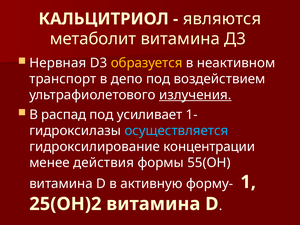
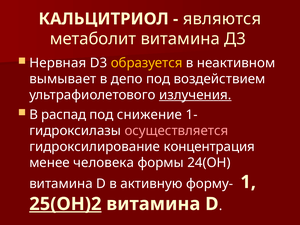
транспорт: транспорт -> вымывает (63, 79)
усиливает: усиливает -> снижение (149, 115)
осуществляется colour: light blue -> pink (176, 131)
концентрации: концентрации -> концентрация (209, 147)
действия: действия -> человека (104, 163)
55(ОН: 55(ОН -> 24(ОН (209, 163)
25(ОН)2 underline: none -> present (65, 204)
